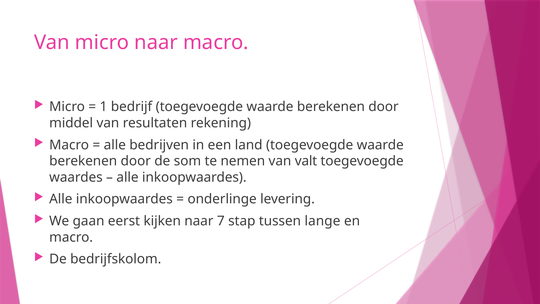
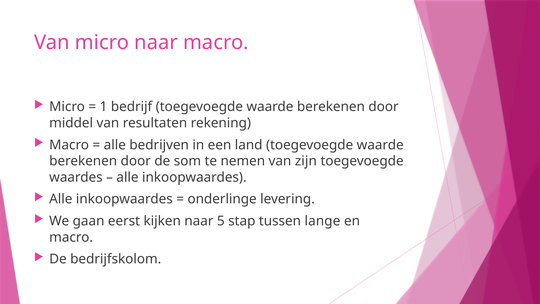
valt: valt -> zijn (306, 161)
7: 7 -> 5 (221, 221)
